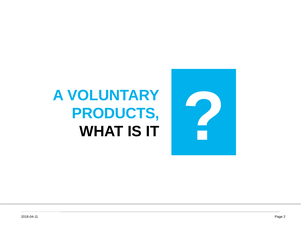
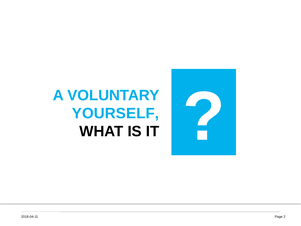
PRODUCTS: PRODUCTS -> YOURSELF (115, 113)
